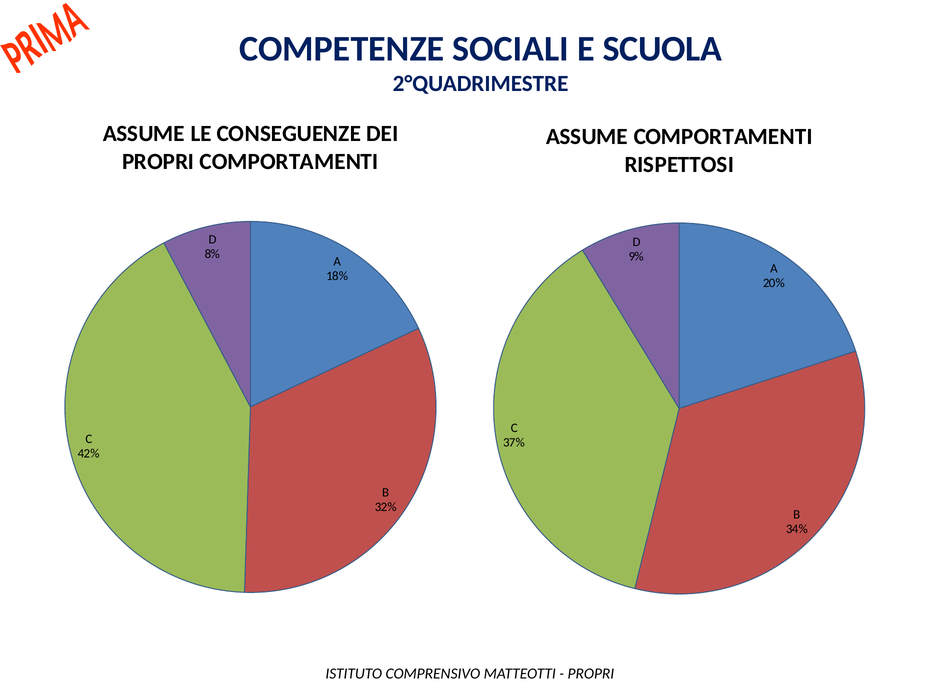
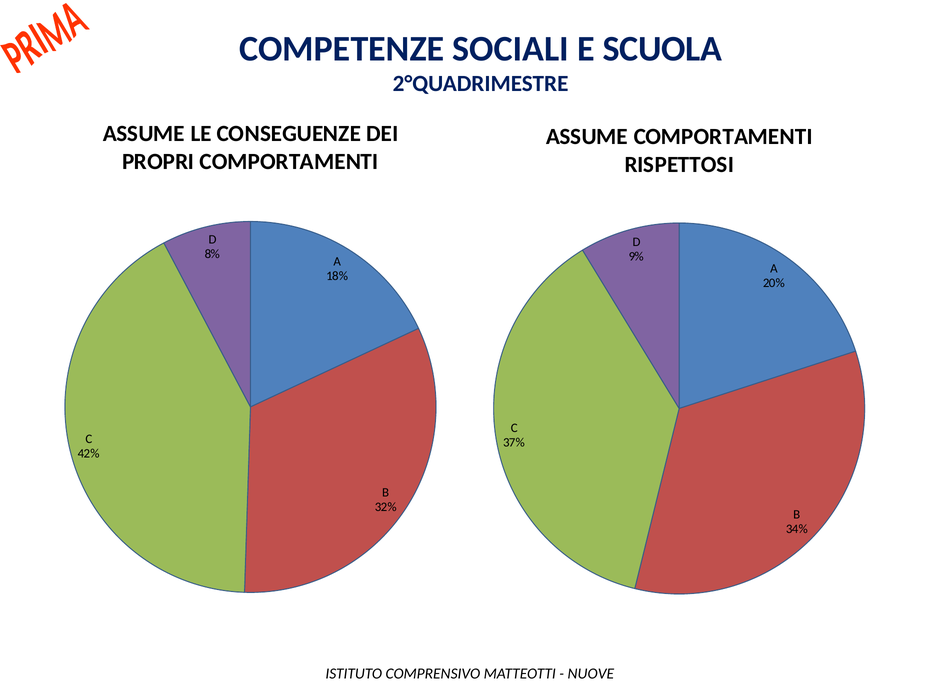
PROPRI: PROPRI -> NUOVE (591, 674)
